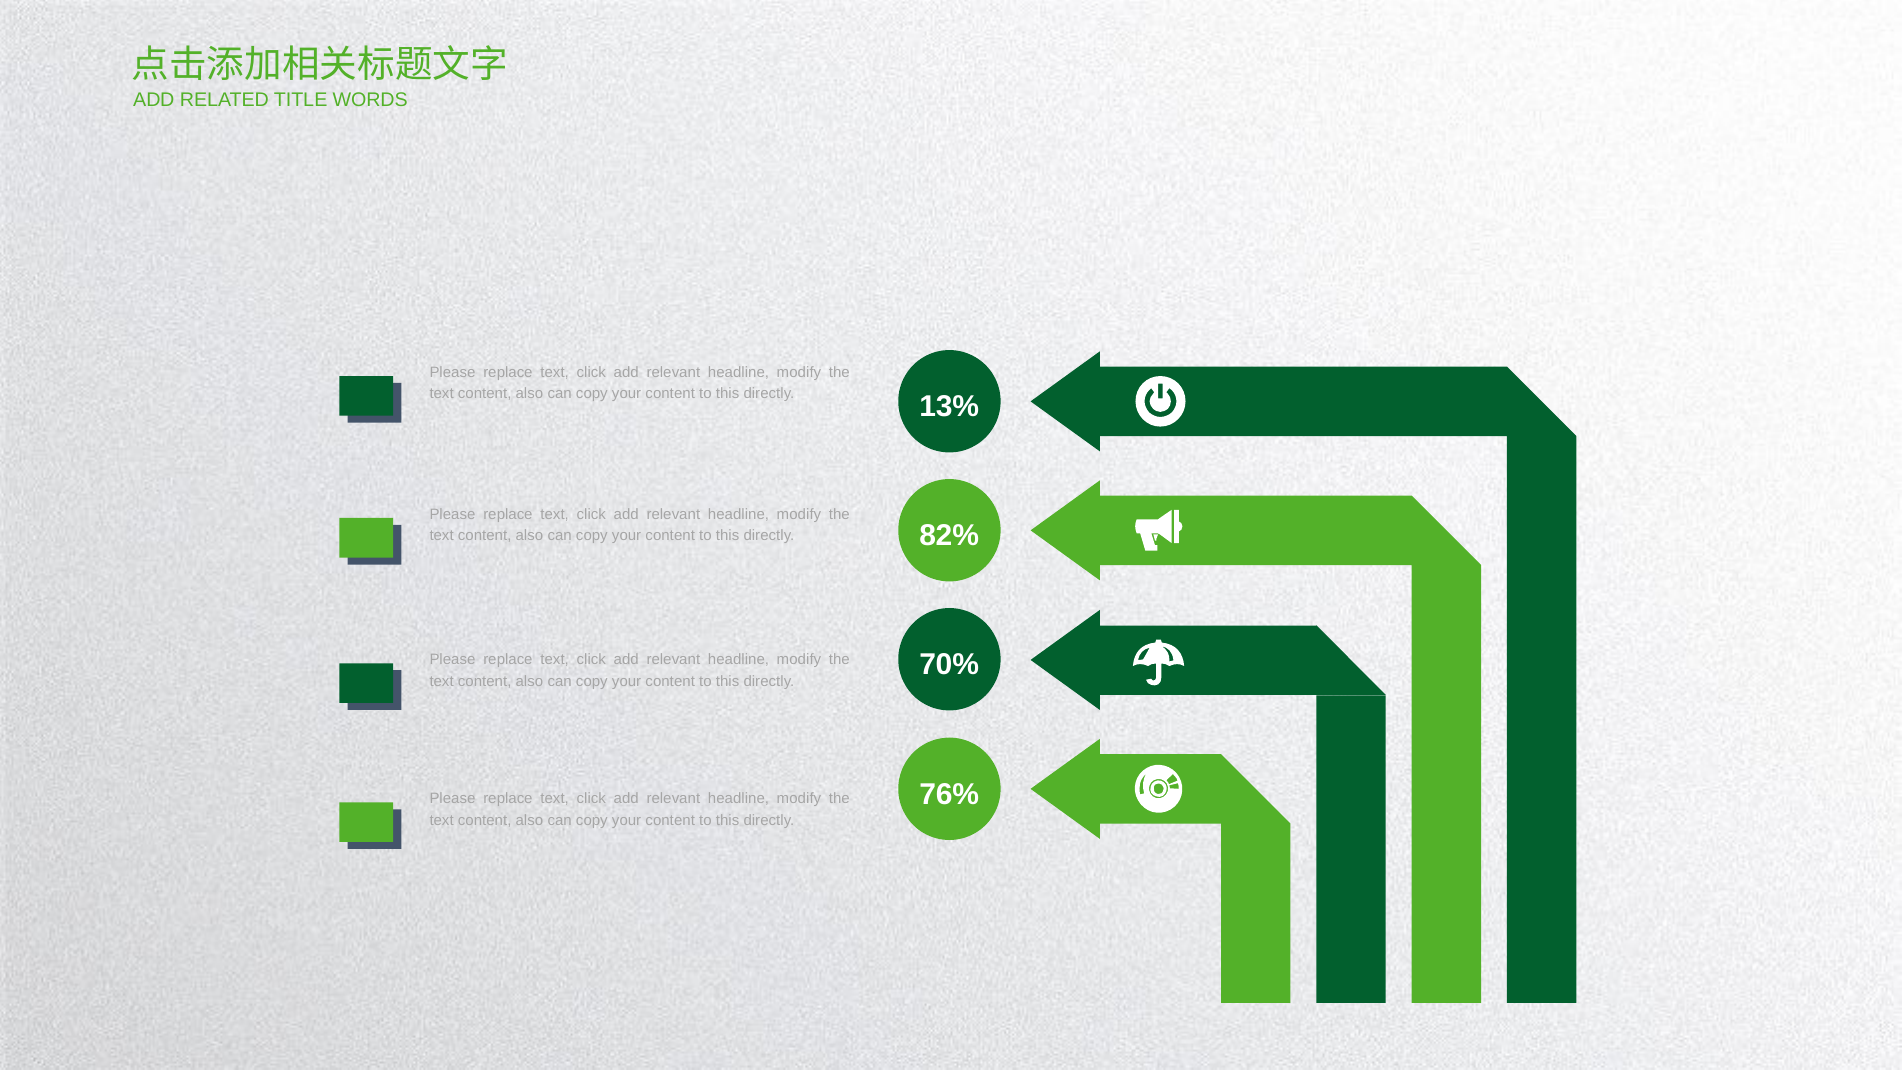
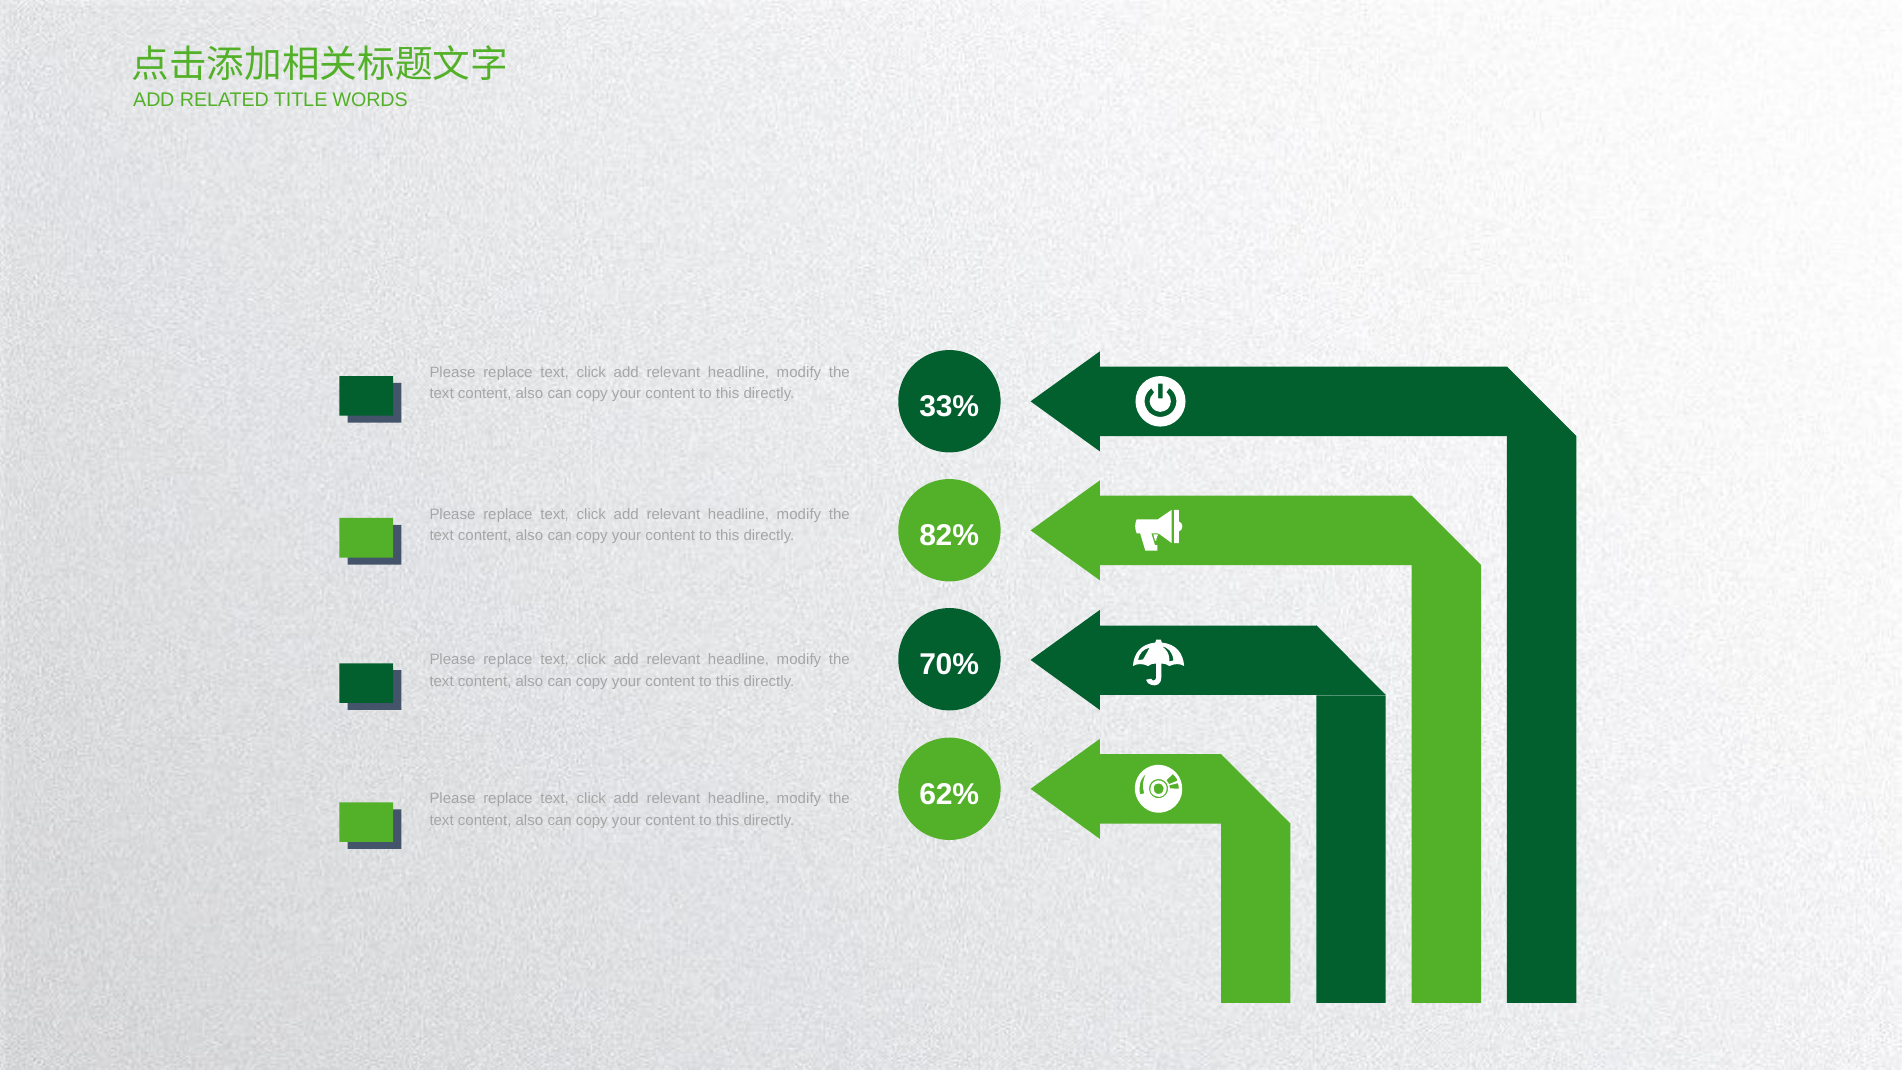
13%: 13% -> 33% (949, 407)
76%: 76% -> 62% (949, 794)
